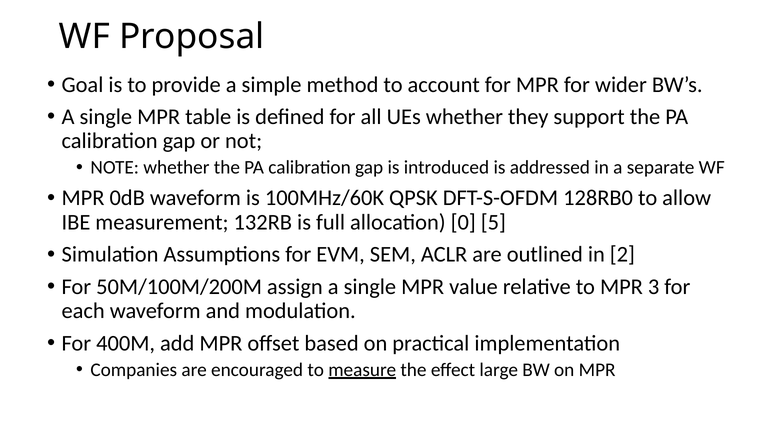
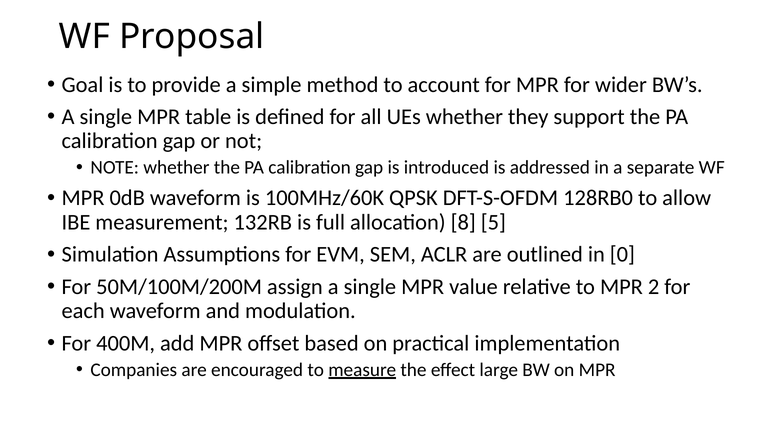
0: 0 -> 8 (463, 222)
2: 2 -> 0 (622, 255)
3: 3 -> 2 (654, 287)
